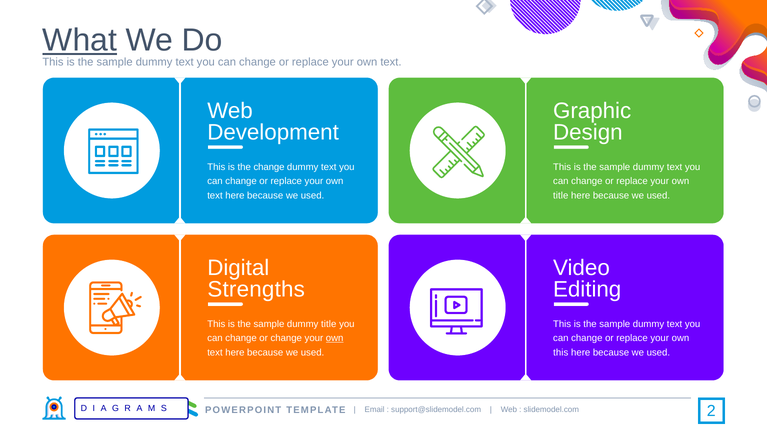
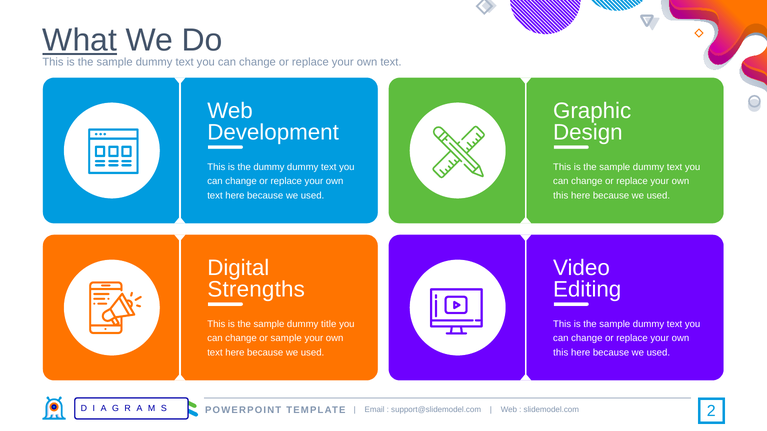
the change: change -> dummy (269, 167)
title: title -> this (561, 196)
or change: change -> sample (286, 339)
own underline: present -> none (335, 339)
